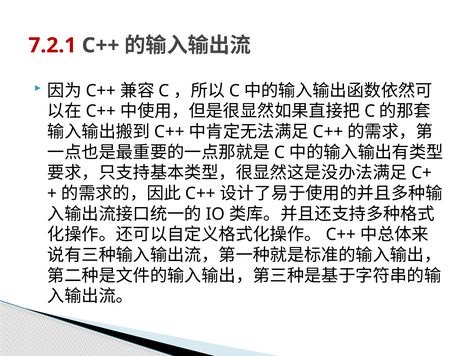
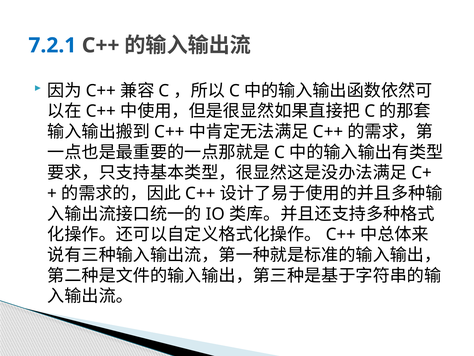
7.2.1 colour: red -> blue (52, 45)
